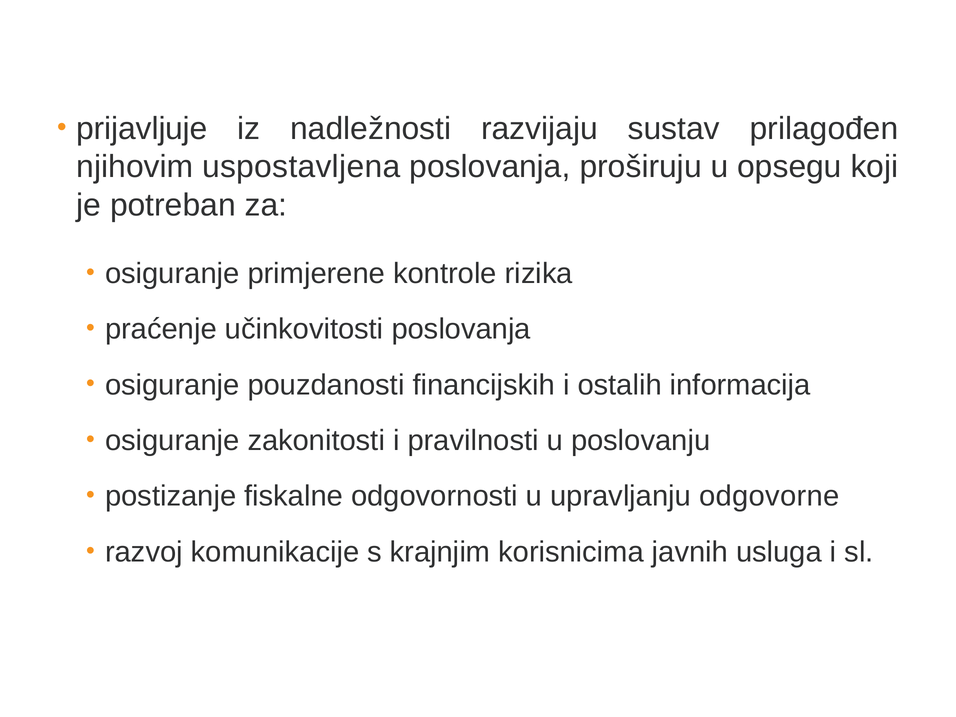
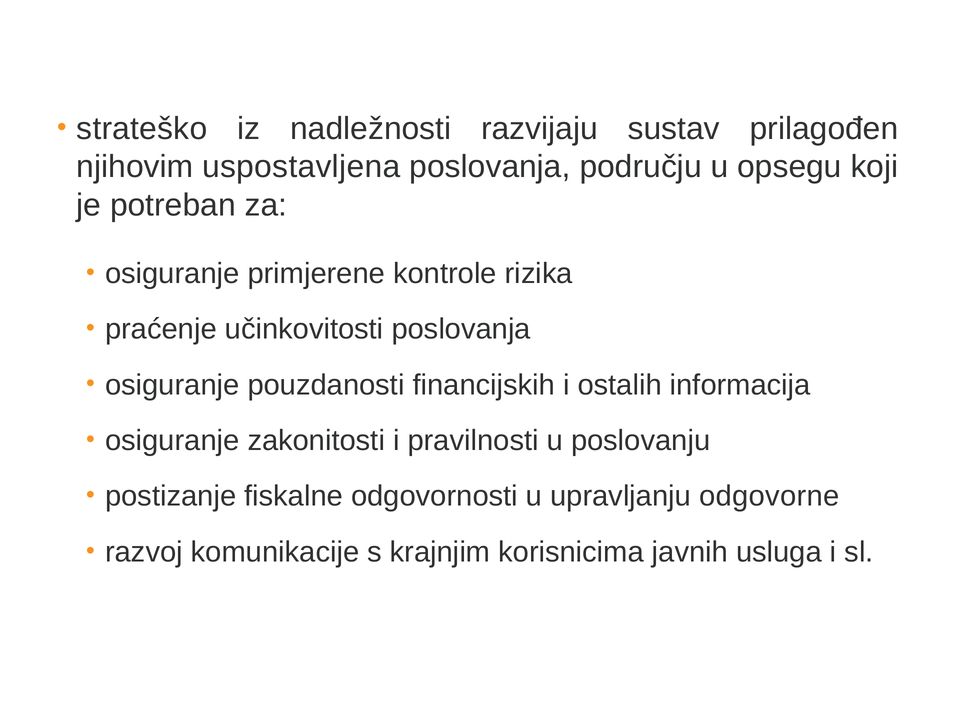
prijavljuje: prijavljuje -> strateško (142, 129)
proširuju: proširuju -> području (641, 167)
